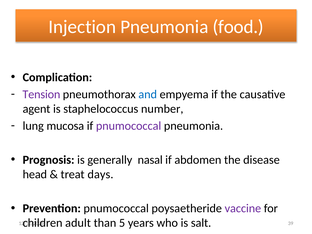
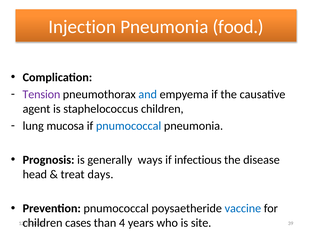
staphelococcus number: number -> children (162, 109)
pnumococcal colour: purple -> blue (129, 126)
nasal: nasal -> ways (150, 160)
abdomen: abdomen -> infectious (198, 160)
vaccine colour: purple -> blue (243, 208)
adult: adult -> cases (78, 223)
5: 5 -> 4 (122, 223)
salt: salt -> site (201, 223)
